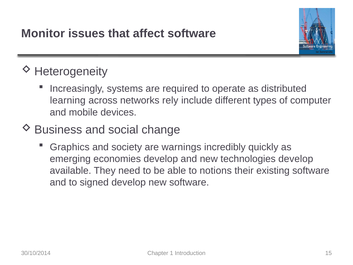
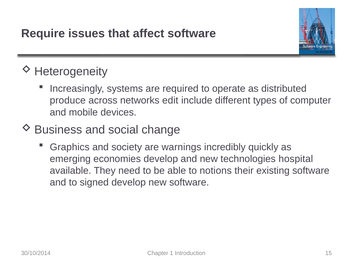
Monitor: Monitor -> Require (43, 33)
learning: learning -> produce (68, 100)
rely: rely -> edit (170, 100)
technologies develop: develop -> hospital (296, 159)
